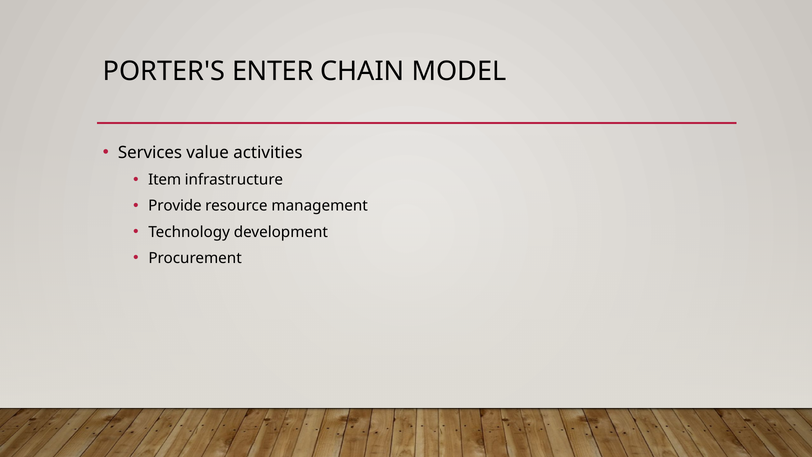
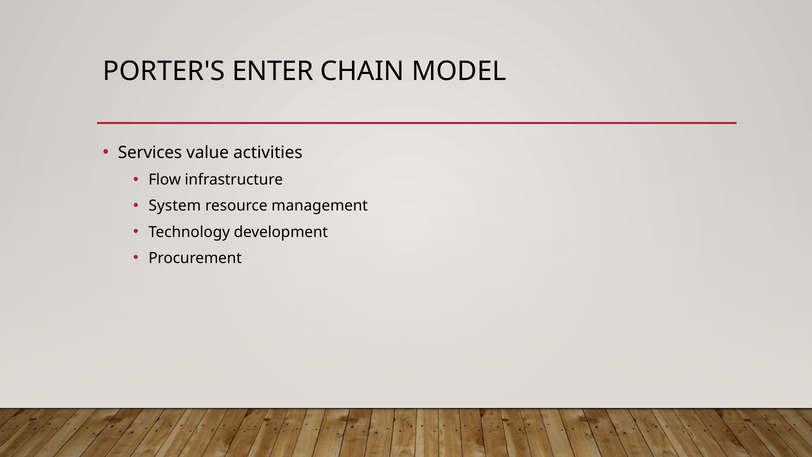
Item: Item -> Flow (165, 180)
Provide: Provide -> System (175, 206)
